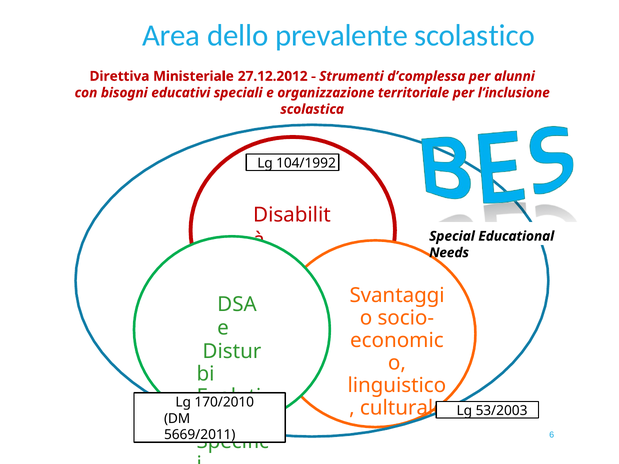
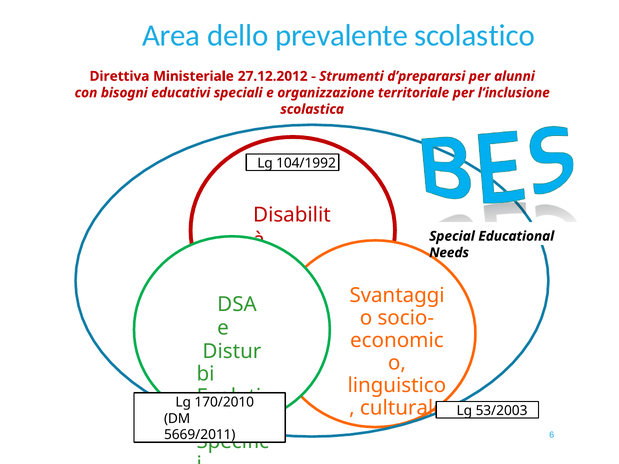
d’complessa: d’complessa -> d’prepararsi (426, 76)
